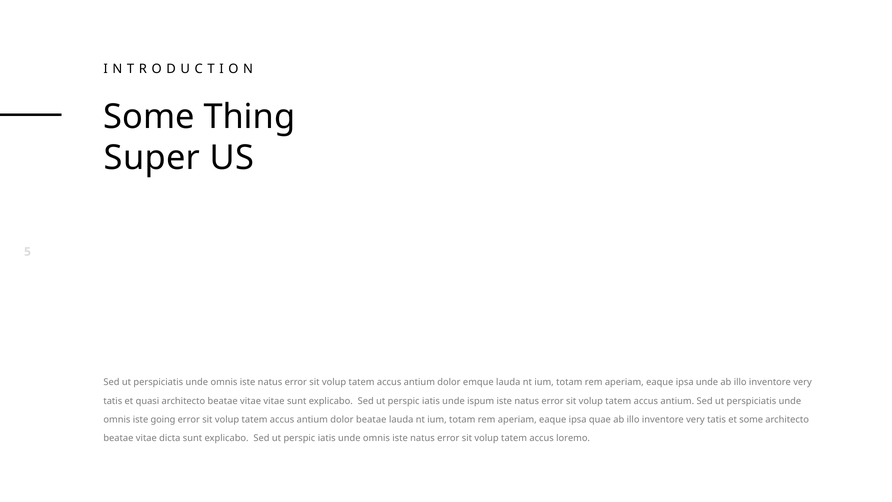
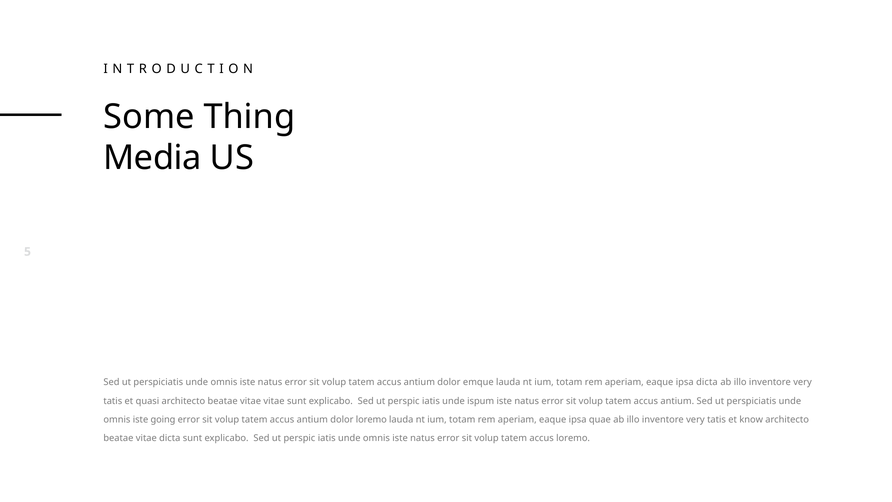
Super: Super -> Media (152, 158)
ipsa unde: unde -> dicta (707, 382)
dolor beatae: beatae -> loremo (371, 419)
et some: some -> know (751, 419)
